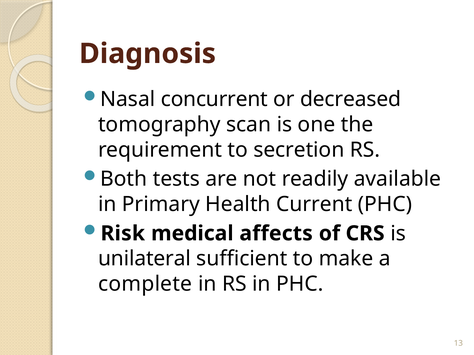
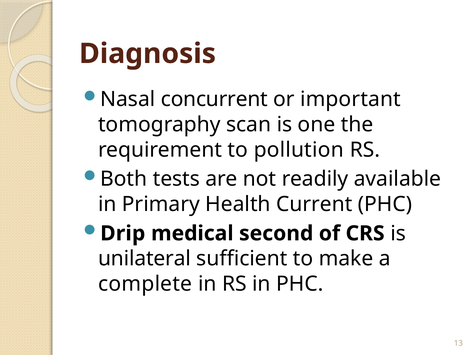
decreased: decreased -> important (351, 99)
secretion: secretion -> pollution (299, 150)
Risk: Risk -> Drip (123, 234)
affects: affects -> second (276, 234)
